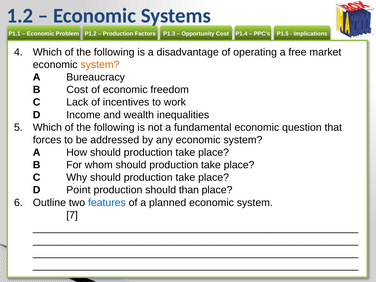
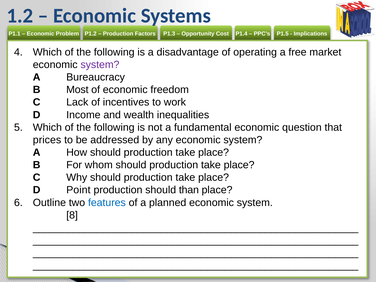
system colour: orange -> purple (100, 65)
B Cost: Cost -> Most (77, 90)
forces: forces -> prices (47, 140)
7: 7 -> 8 (72, 215)
